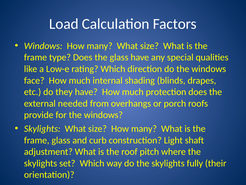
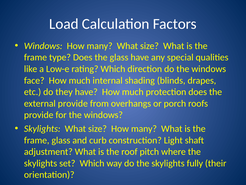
external needed: needed -> provide (73, 103)
